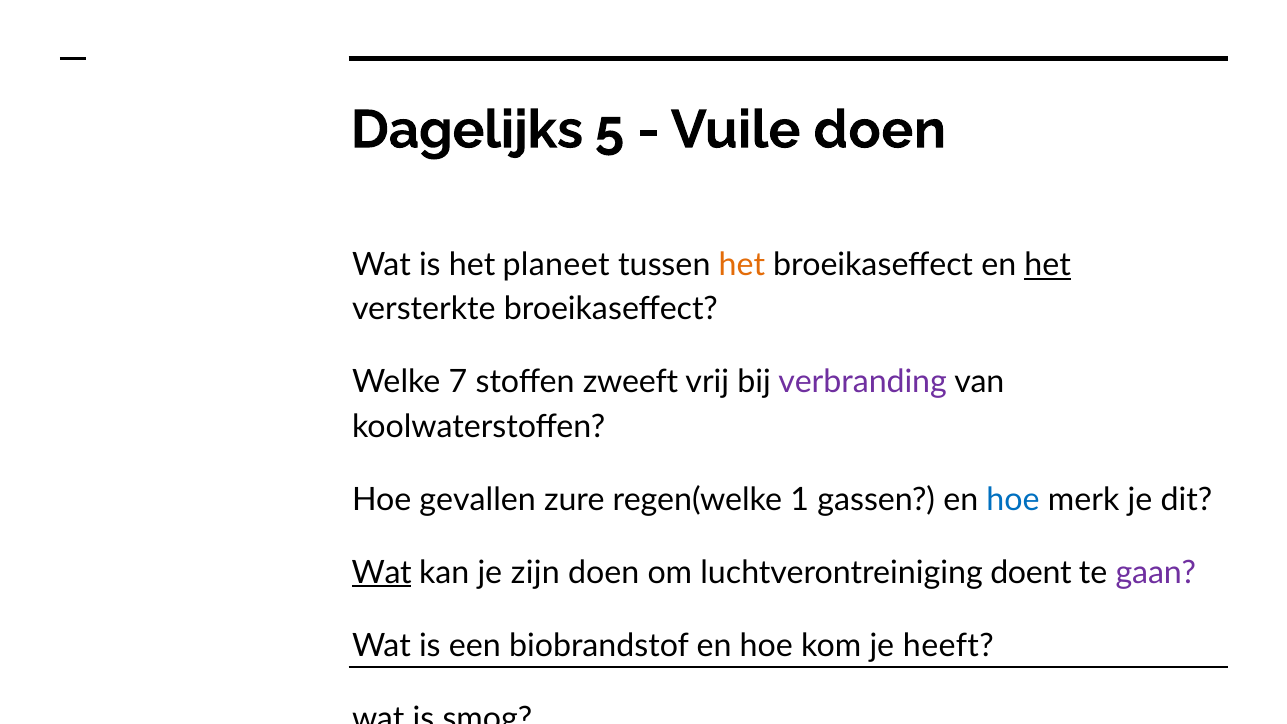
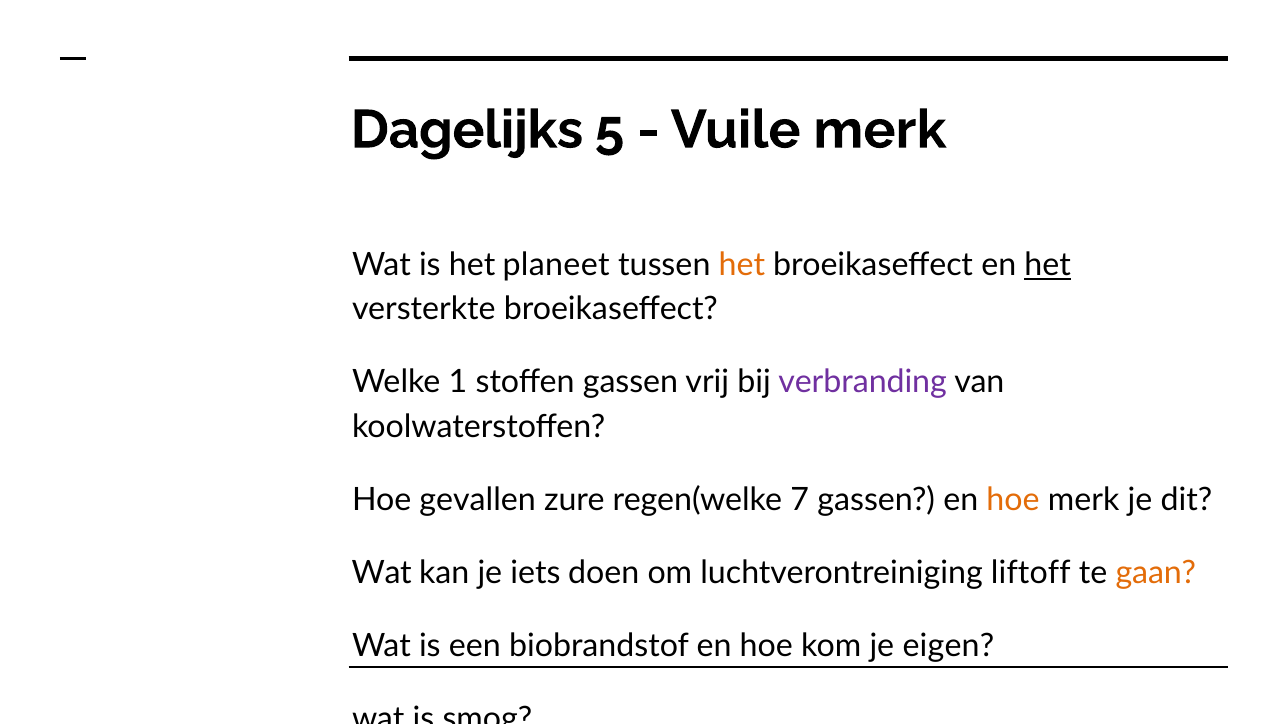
Vuile doen: doen -> merk (880, 130)
7: 7 -> 1 (458, 382)
stoffen zweeft: zweeft -> gassen (630, 382)
1: 1 -> 7 (800, 500)
hoe colour: blue -> orange (1013, 500)
Wat underline: present -> none (382, 572)
zijn: zijn -> iets (536, 572)
doent: doent -> liftoff (1031, 572)
gaan colour: purple -> orange (1156, 572)
heeft: heeft -> eigen (948, 645)
